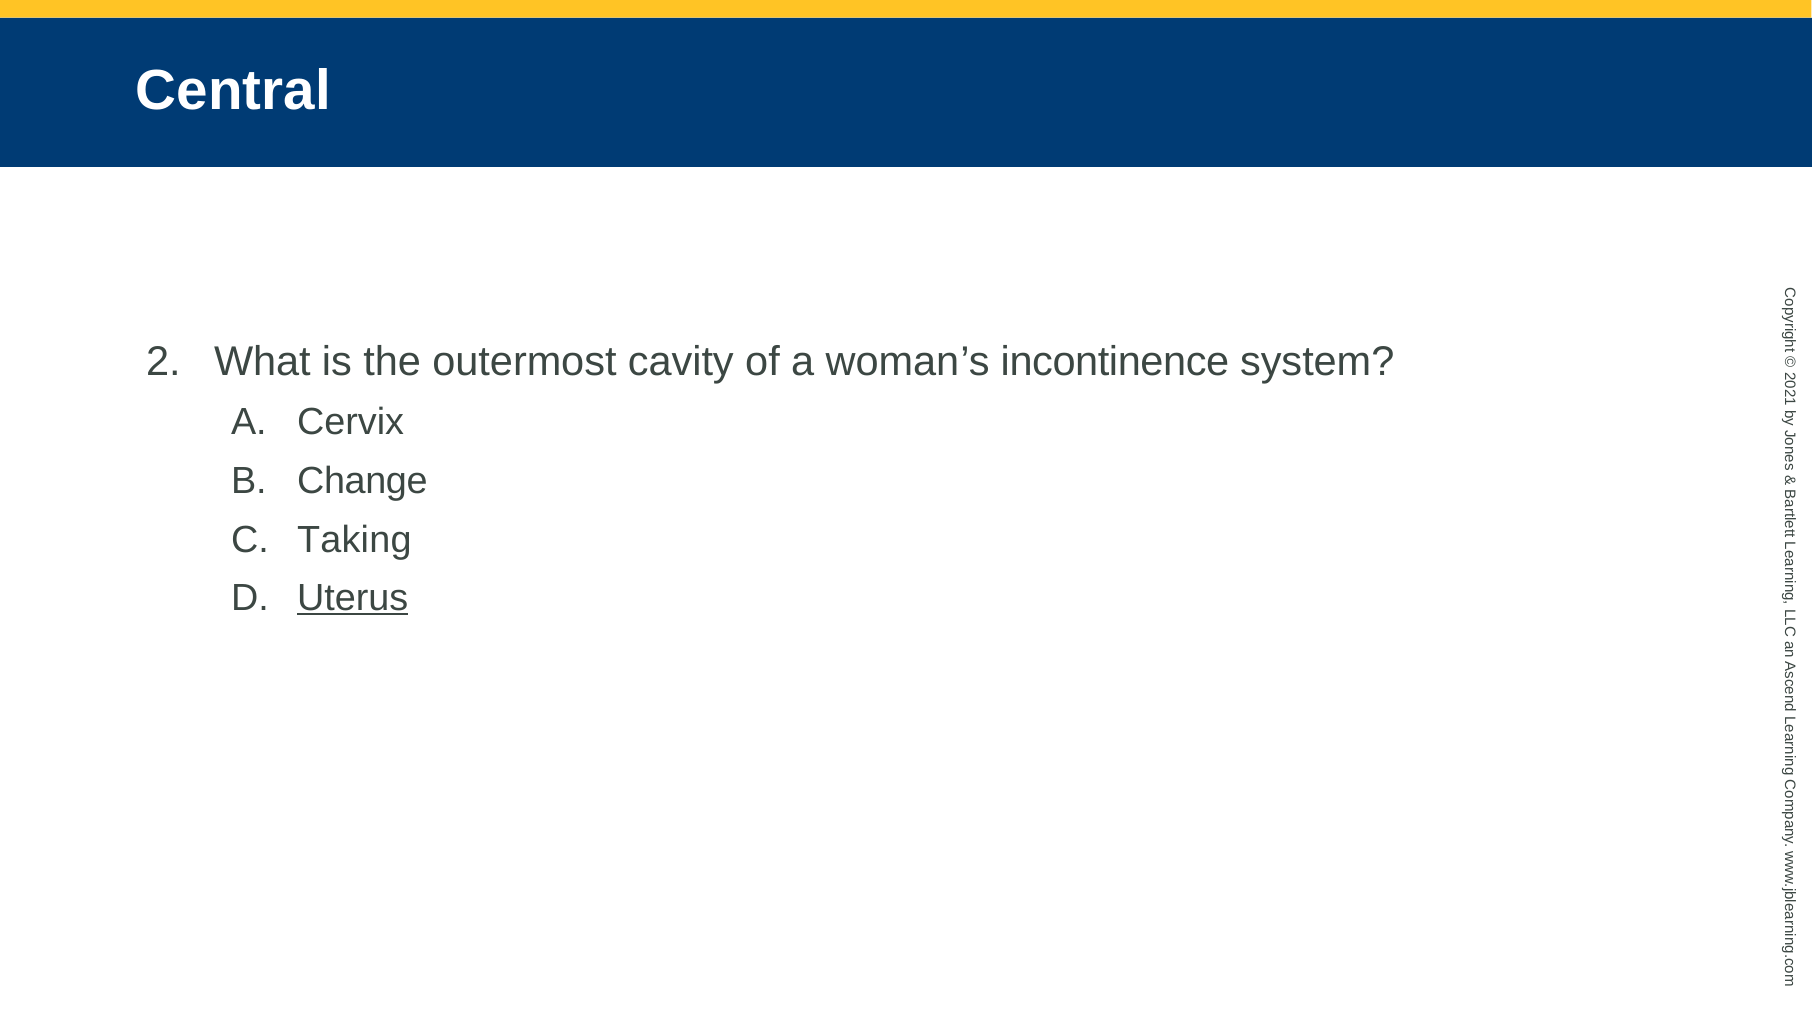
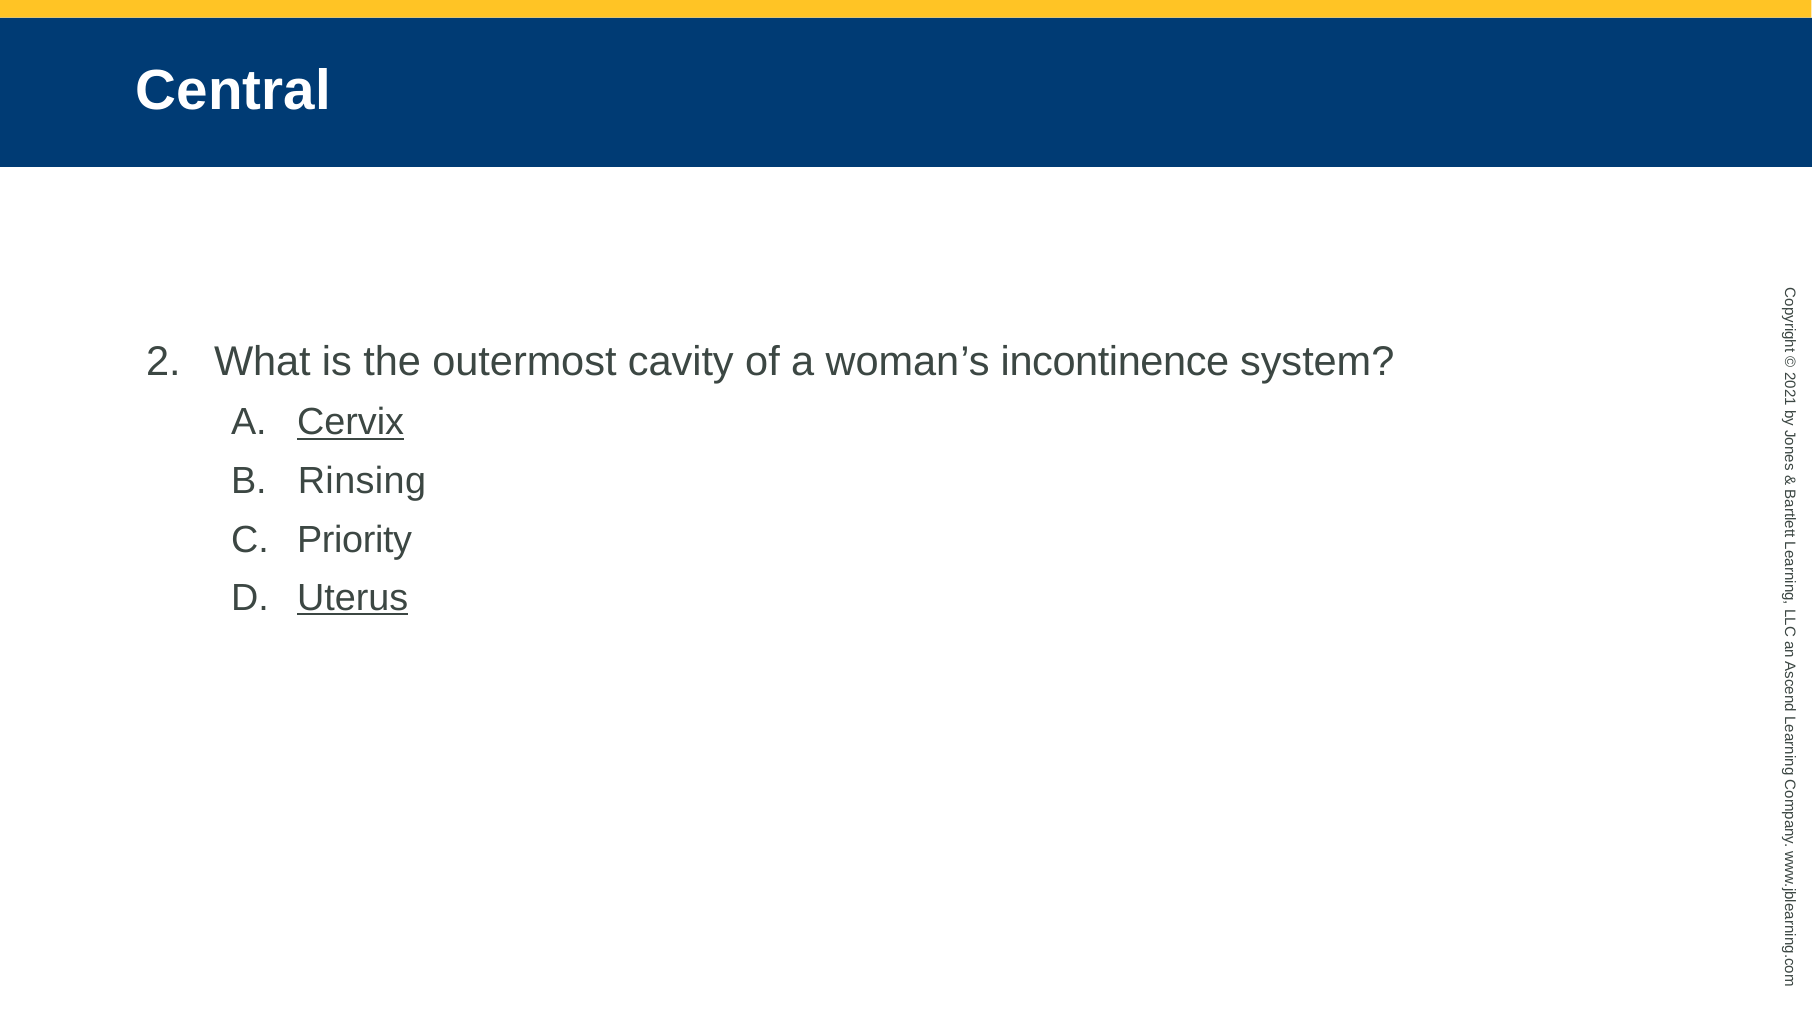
Cervix underline: none -> present (351, 423)
Change: Change -> Rinsing (362, 481)
Taking: Taking -> Priority (355, 540)
